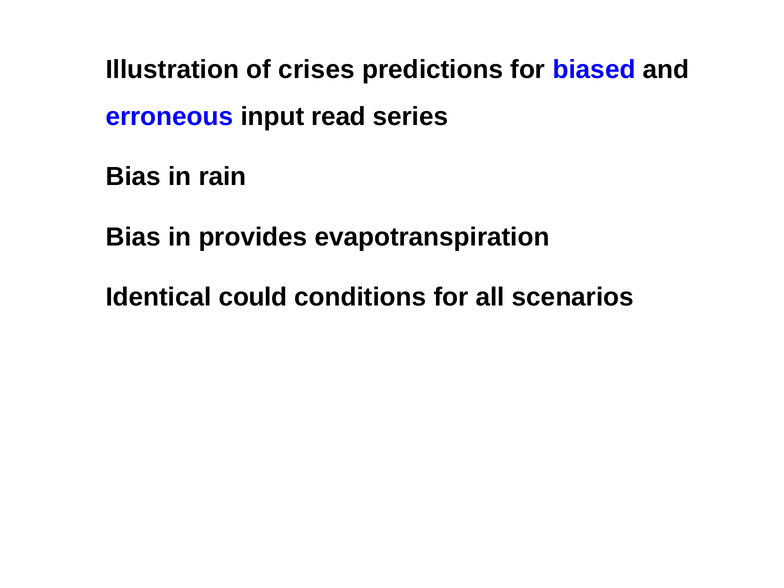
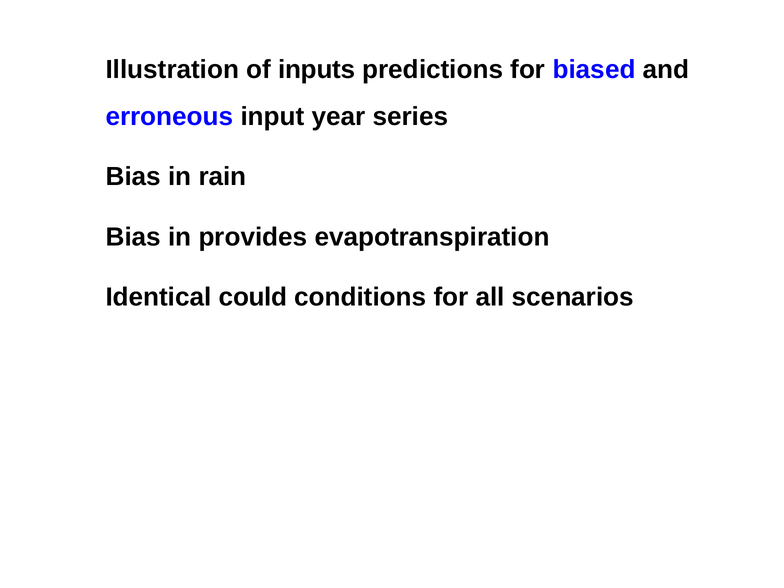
crises: crises -> inputs (317, 70)
read: read -> year (339, 117)
